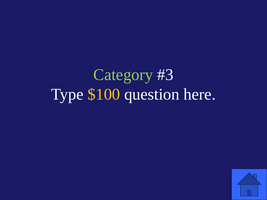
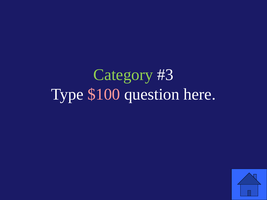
$100 colour: yellow -> pink (104, 94)
